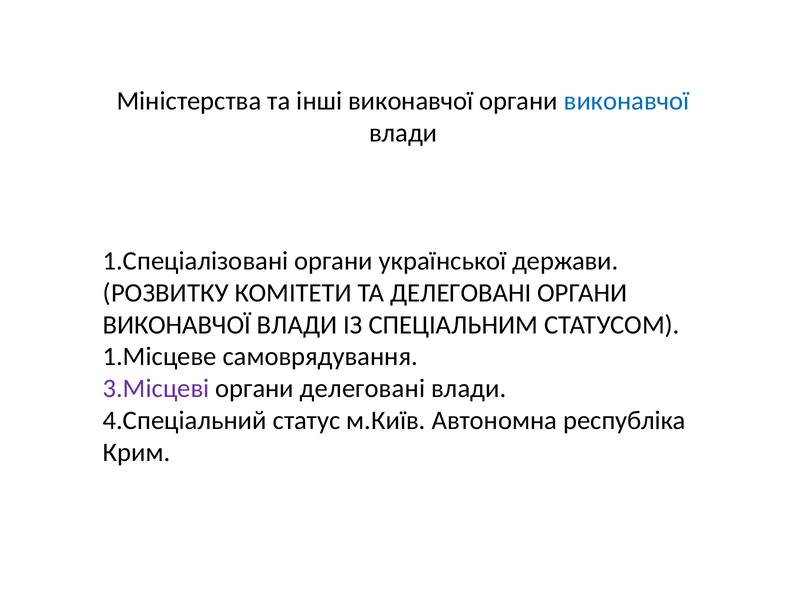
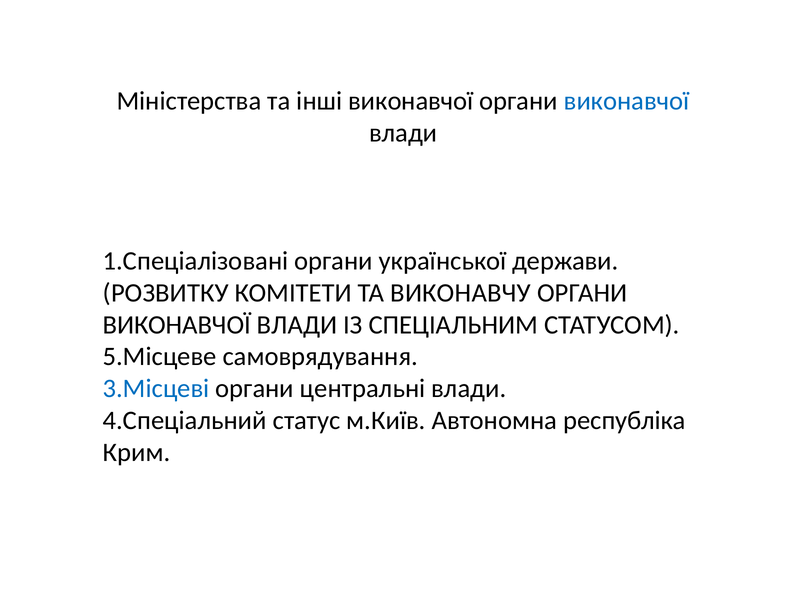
ТА ДЕЛЕГОВАНІ: ДЕЛЕГОВАНІ -> ВИКОНАВЧУ (461, 293)
1.Місцеве: 1.Місцеве -> 5.Місцеве (160, 357)
3.Місцеві colour: purple -> blue (156, 389)
органи делеговані: делеговані -> центральні (363, 389)
